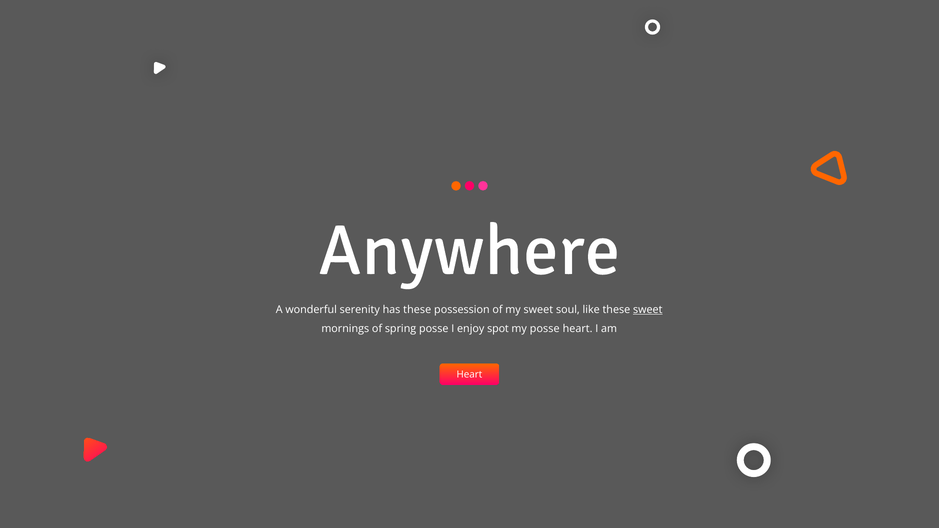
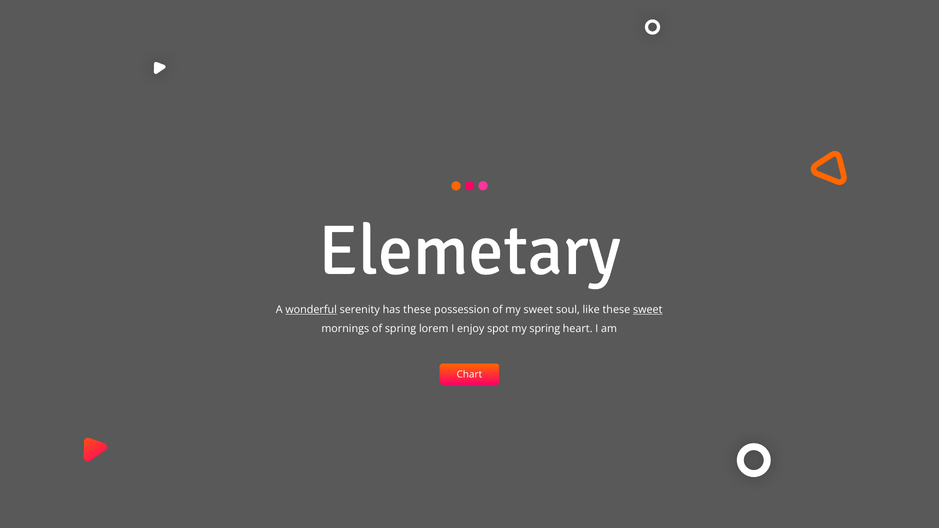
Anywhere: Anywhere -> Elemetary (470, 251)
wonderful underline: none -> present (311, 310)
spring posse: posse -> lorem (434, 329)
my posse: posse -> spring (545, 329)
Heart: Heart -> Chart (469, 375)
